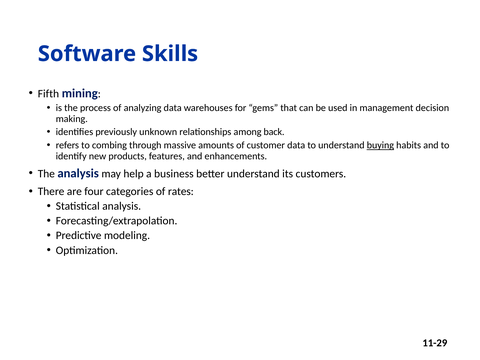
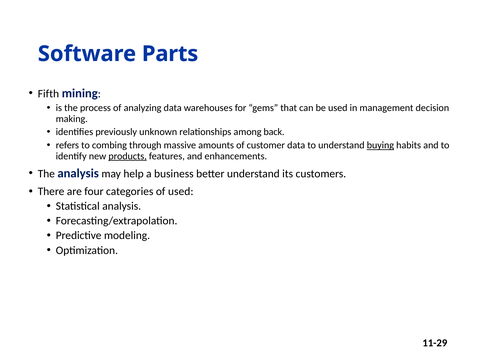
Skills: Skills -> Parts (170, 54)
products underline: none -> present (128, 156)
of rates: rates -> used (181, 191)
